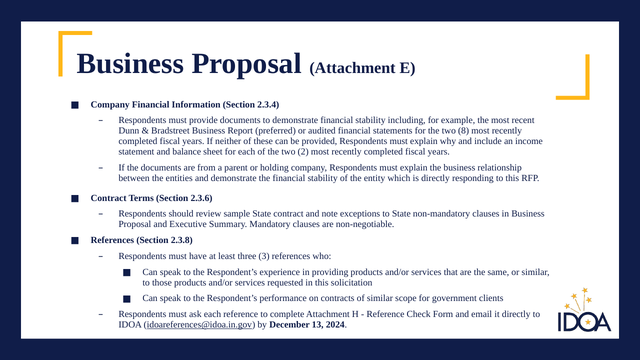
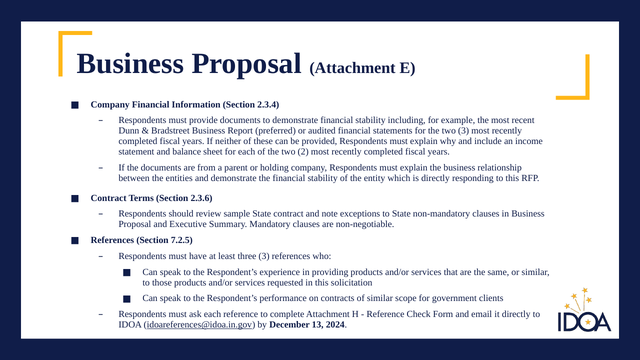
two 8: 8 -> 3 (464, 131)
2.3.8: 2.3.8 -> 7.2.5 (182, 240)
